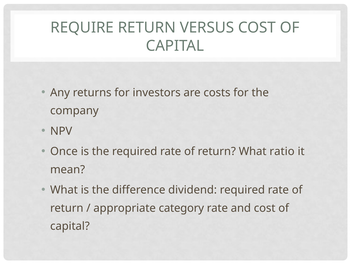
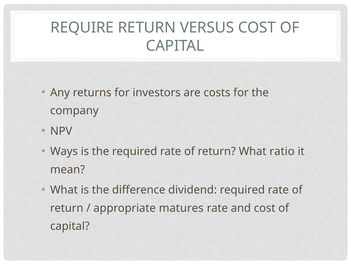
Once: Once -> Ways (64, 151)
category: category -> matures (181, 207)
